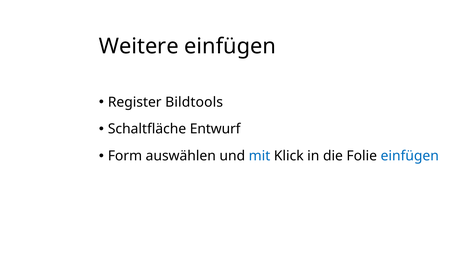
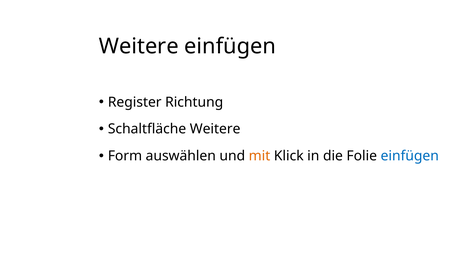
Bildtools: Bildtools -> Richtung (194, 102)
Schaltfläche Entwurf: Entwurf -> Weitere (215, 129)
mit colour: blue -> orange (260, 156)
